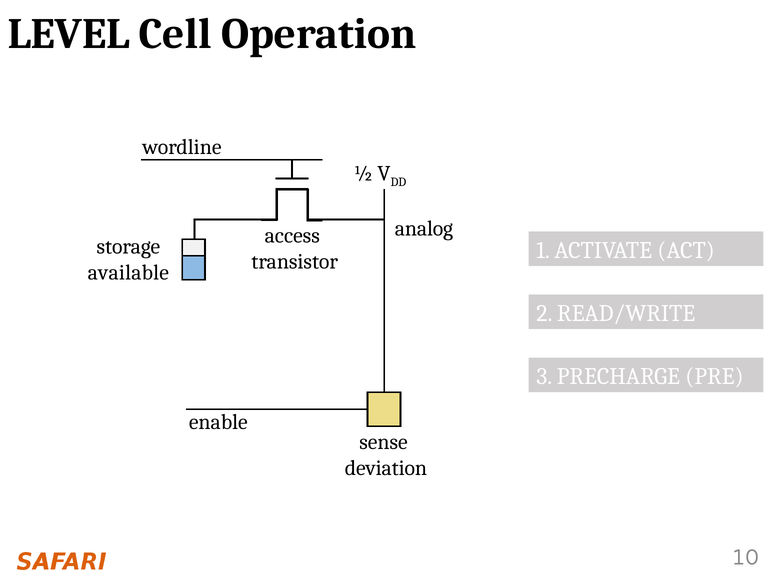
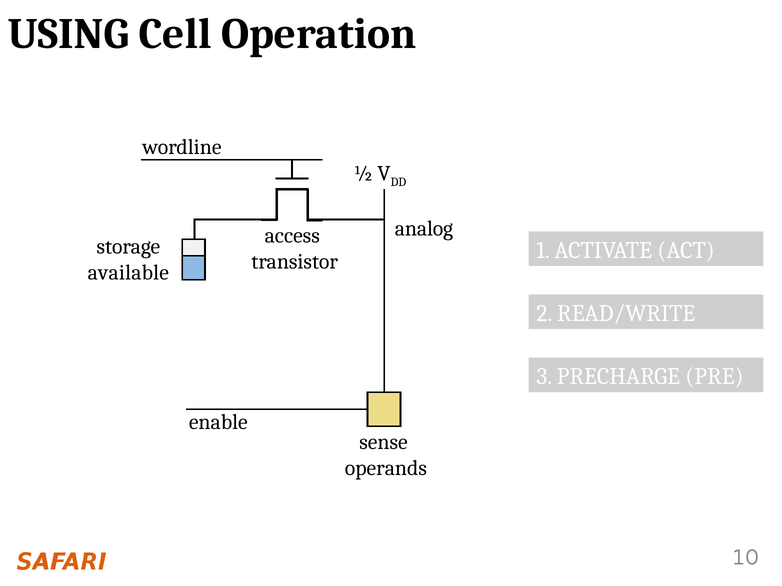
LEVEL: LEVEL -> USING (68, 34)
deviation: deviation -> operands (386, 468)
